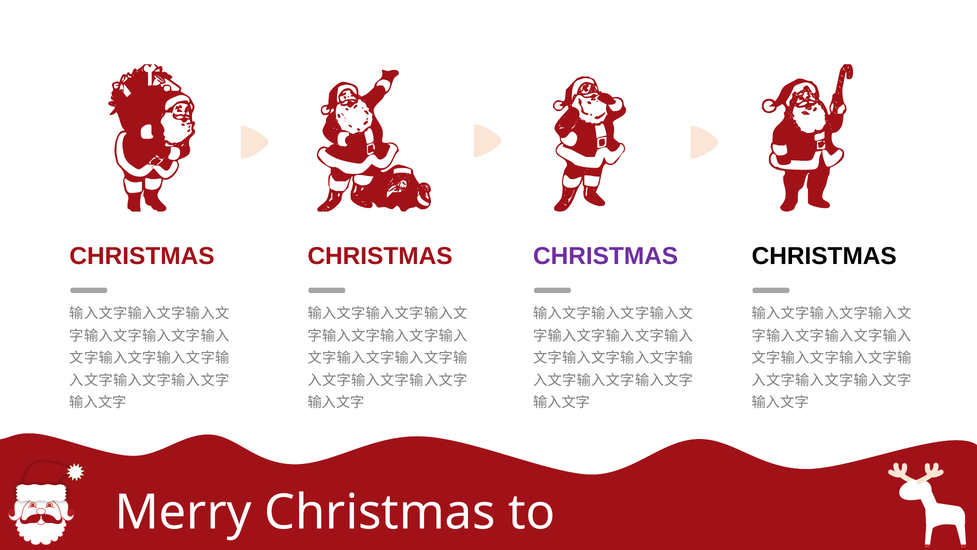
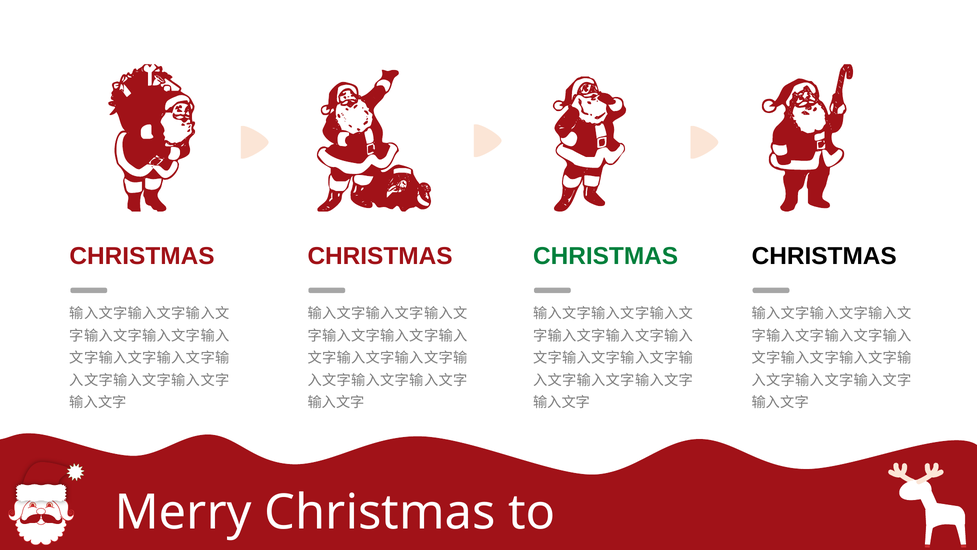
CHRISTMAS colour: purple -> green (606, 256)
